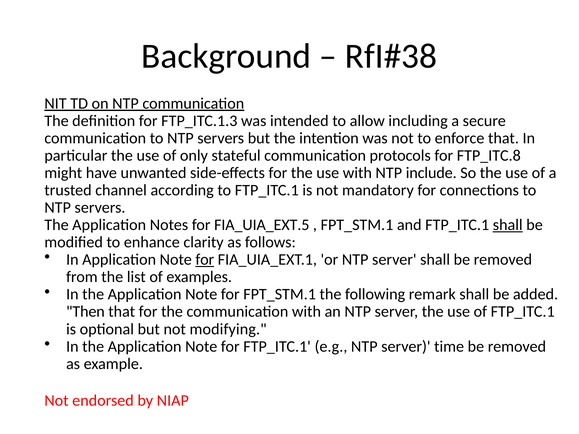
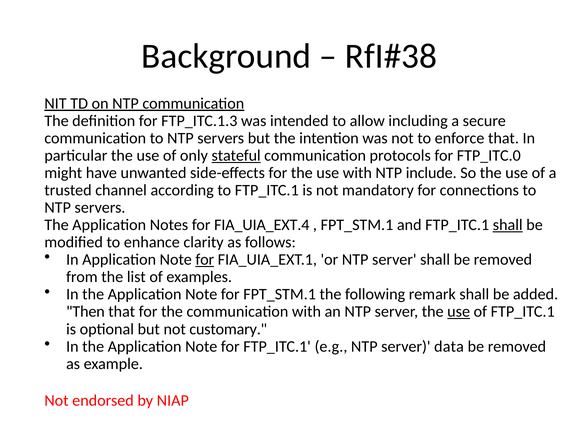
stateful underline: none -> present (236, 156)
FTP_ITC.8: FTP_ITC.8 -> FTP_ITC.0 (489, 156)
FIA_UIA_EXT.5: FIA_UIA_EXT.5 -> FIA_UIA_EXT.4 (262, 225)
use underline: none -> present (459, 312)
modifying: modifying -> customary (228, 329)
time: time -> data (449, 347)
